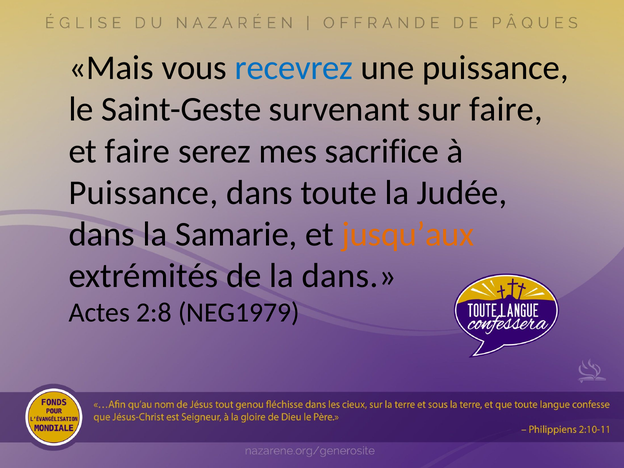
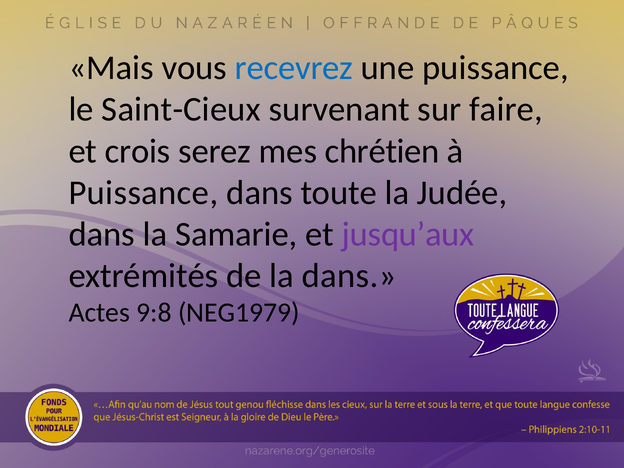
Saint-Geste: Saint-Geste -> Saint-Cieux (181, 109)
et faire: faire -> crois (138, 151)
sacrifice: sacrifice -> chrétien (382, 151)
jusqu’aux colour: orange -> purple (408, 234)
2:8: 2:8 -> 9:8 (154, 313)
